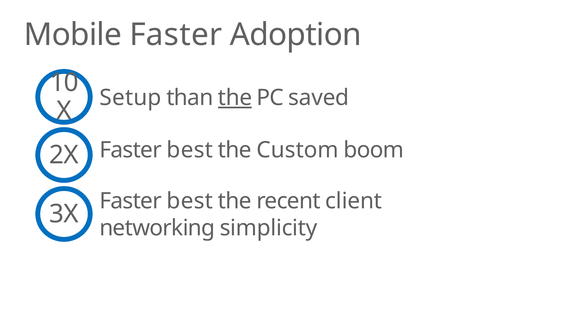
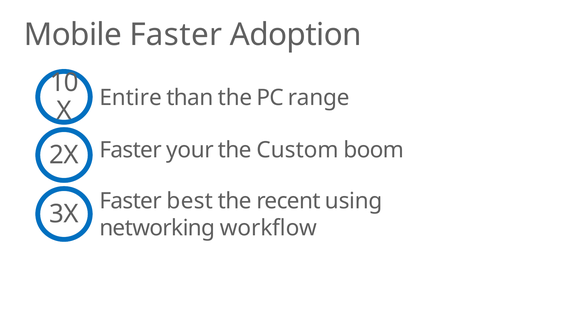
Setup: Setup -> Entire (131, 98)
the underline: present -> none (235, 98)
saved: saved -> range (319, 98)
best: best -> your (190, 150)
client: client -> using (354, 201)
simplicity: simplicity -> workflow (268, 228)
